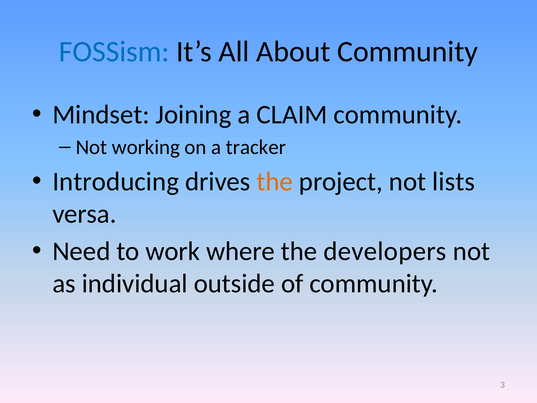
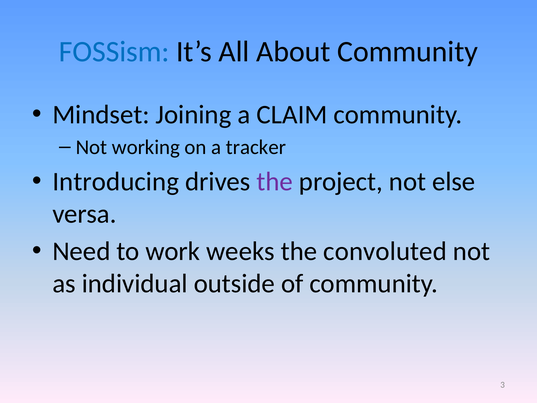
the colour: orange -> purple (275, 181)
lists: lists -> else (454, 181)
where: where -> weeks (240, 251)
developers: developers -> convoluted (385, 251)
